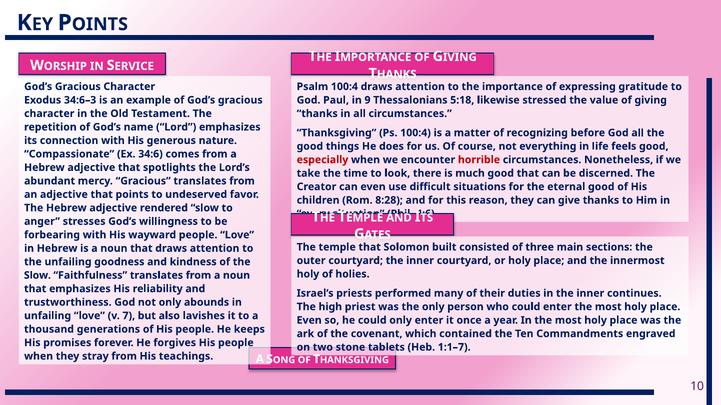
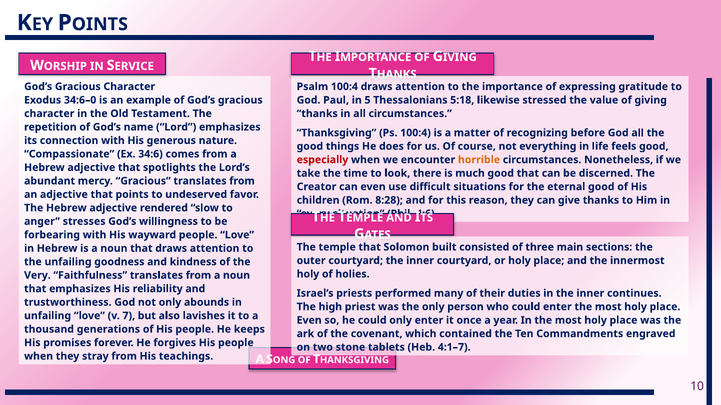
34:6–3: 34:6–3 -> 34:6–0 (80, 100)
9: 9 -> 5 (367, 100)
horrible colour: red -> orange (479, 160)
Slow: Slow -> Very (37, 276)
1:1–7: 1:1–7 -> 4:1–7 (454, 348)
